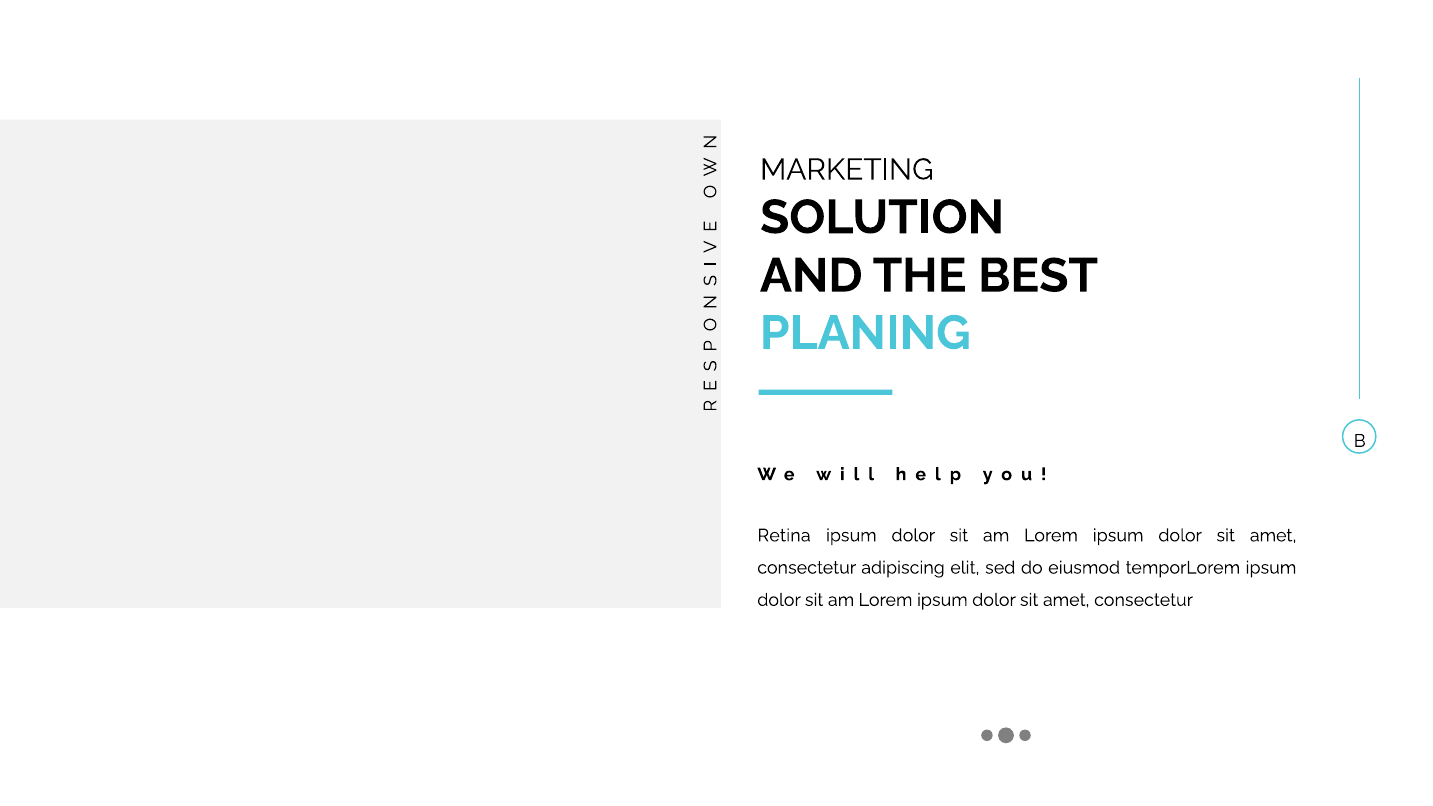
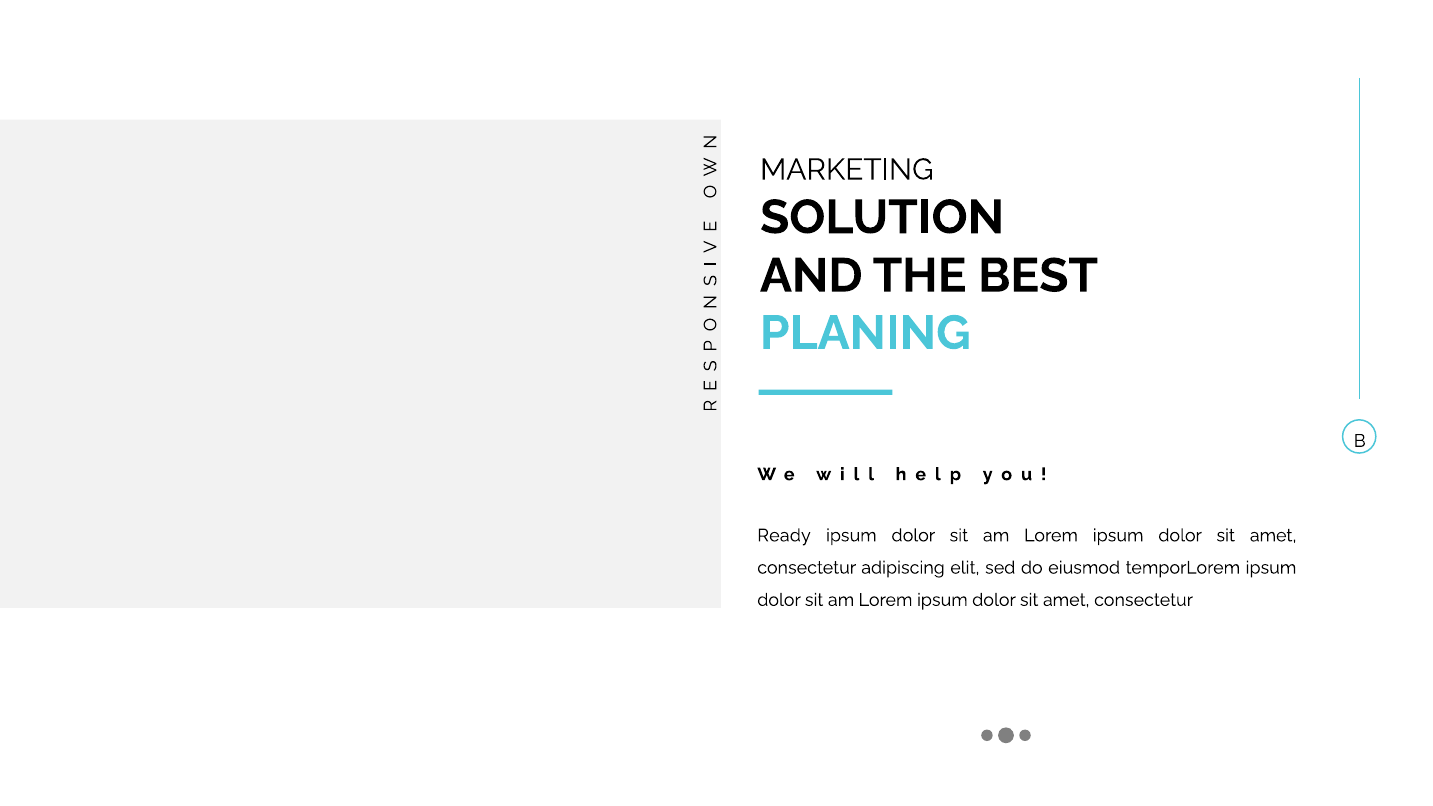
Retina: Retina -> Ready (784, 535)
